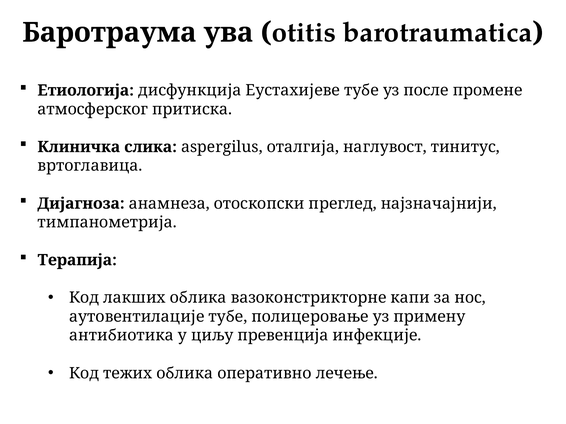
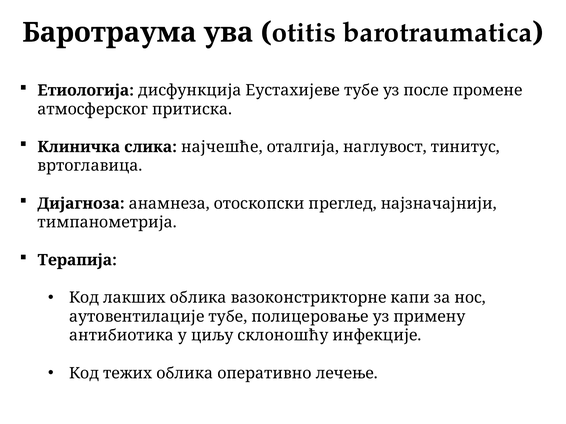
aspergilus: aspergilus -> најчешће (222, 147)
превенција: превенција -> склоношћу (283, 336)
